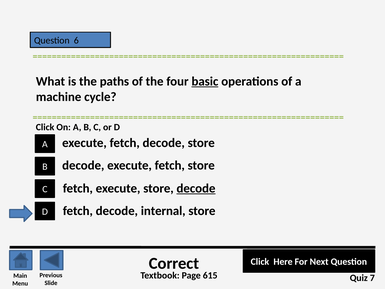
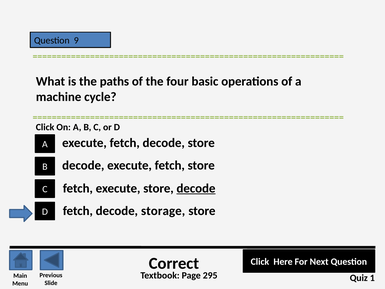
6: 6 -> 9 (76, 40)
basic underline: present -> none (205, 81)
internal: internal -> storage (163, 211)
615: 615 -> 295 (210, 275)
7: 7 -> 1 (372, 278)
